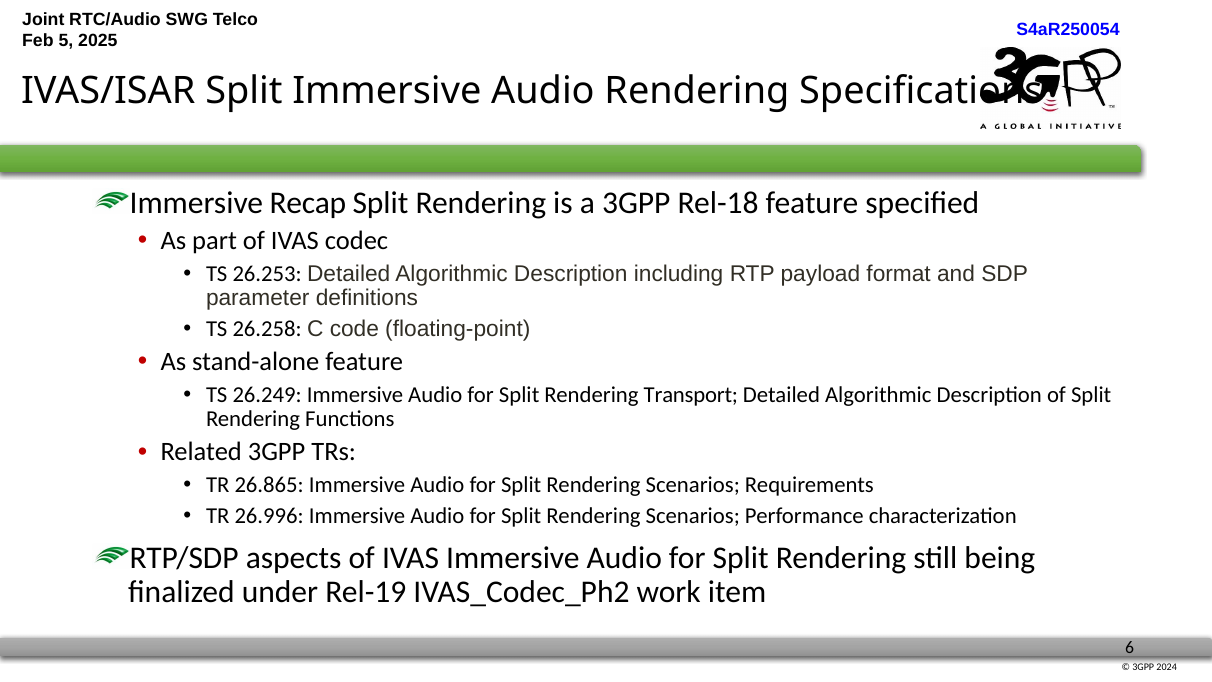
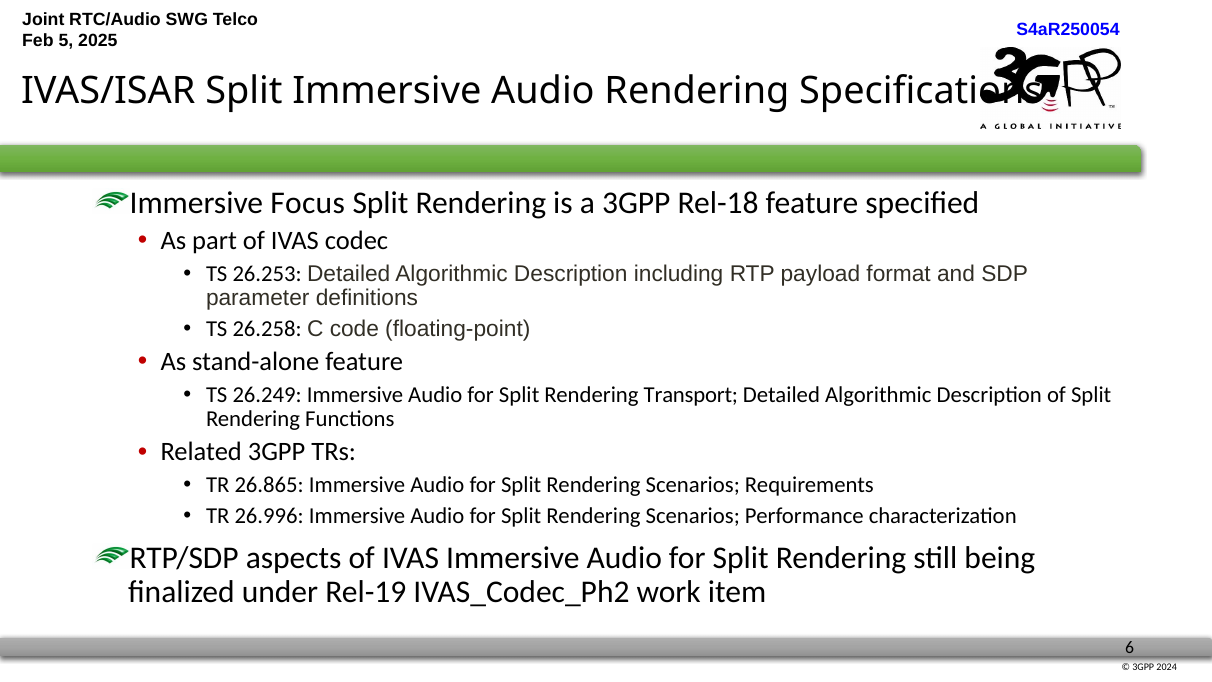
Recap: Recap -> Focus (308, 203)
